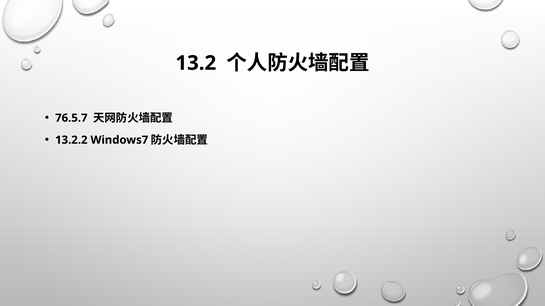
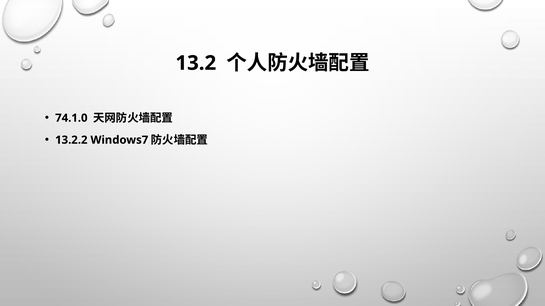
76.5.7: 76.5.7 -> 74.1.0 (71, 118)
